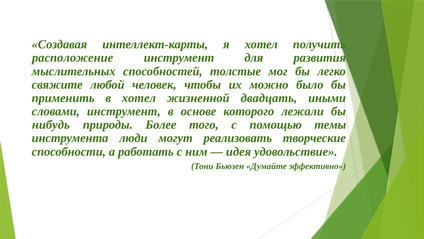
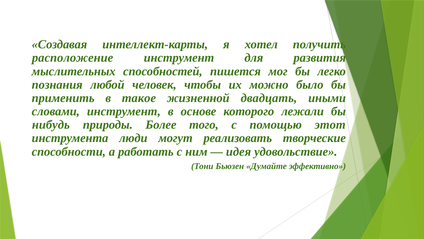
толстые: толстые -> пишется (235, 71)
свяжите: свяжите -> познания (57, 84)
в хотел: хотел -> такое (139, 98)
темы: темы -> этот (330, 125)
